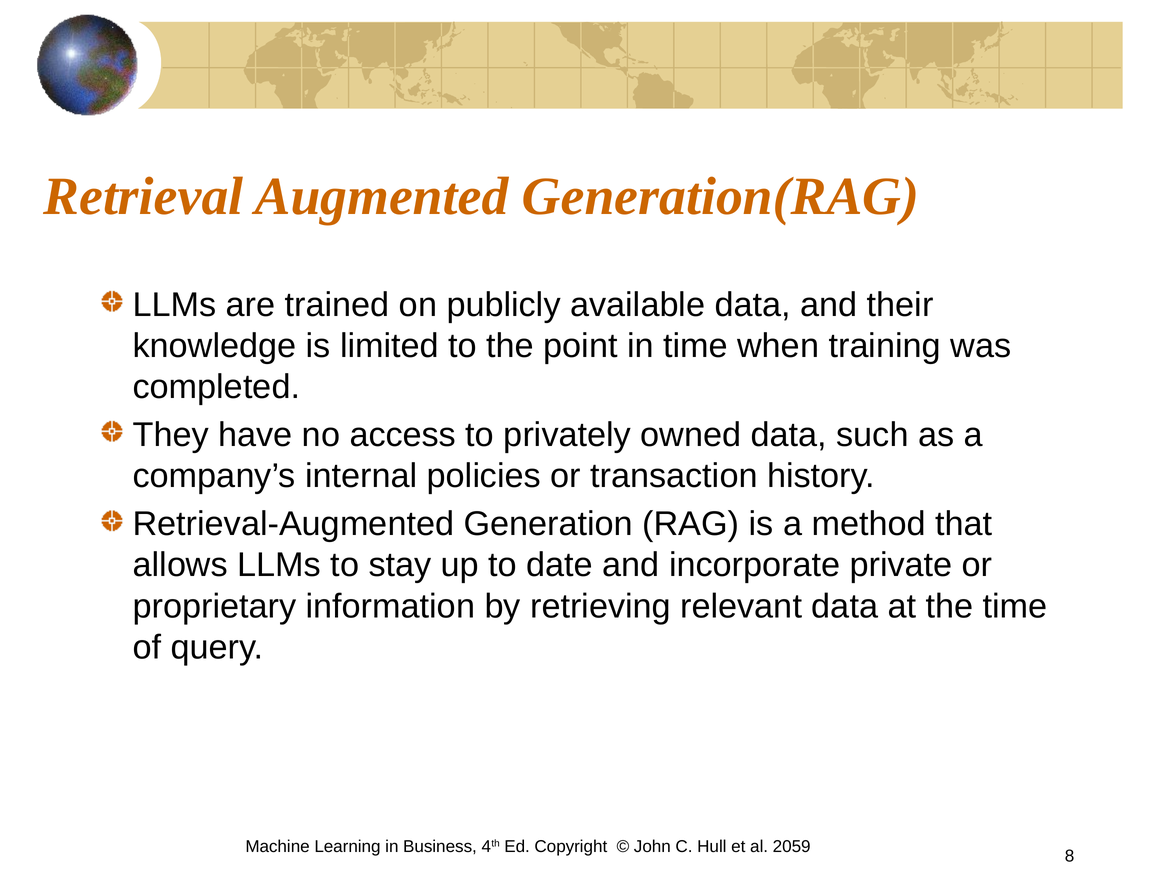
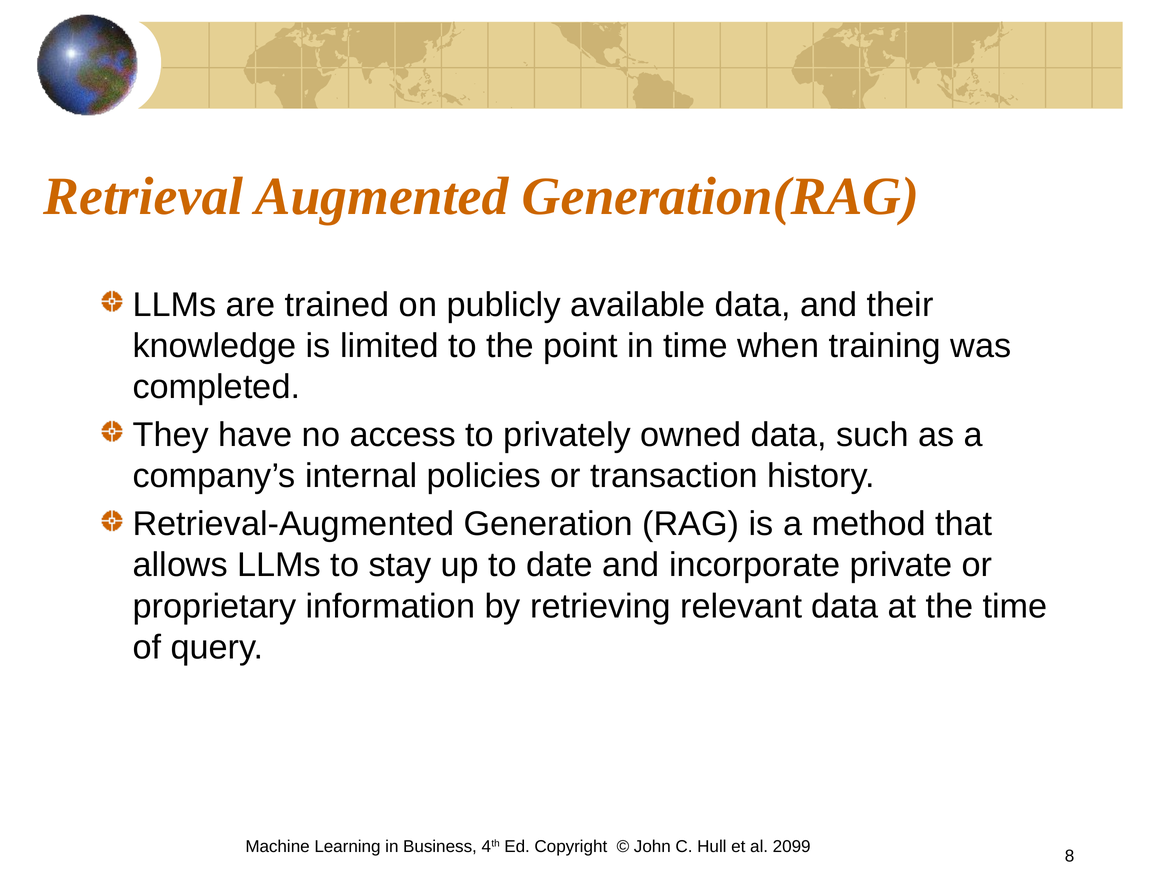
2059: 2059 -> 2099 (792, 846)
